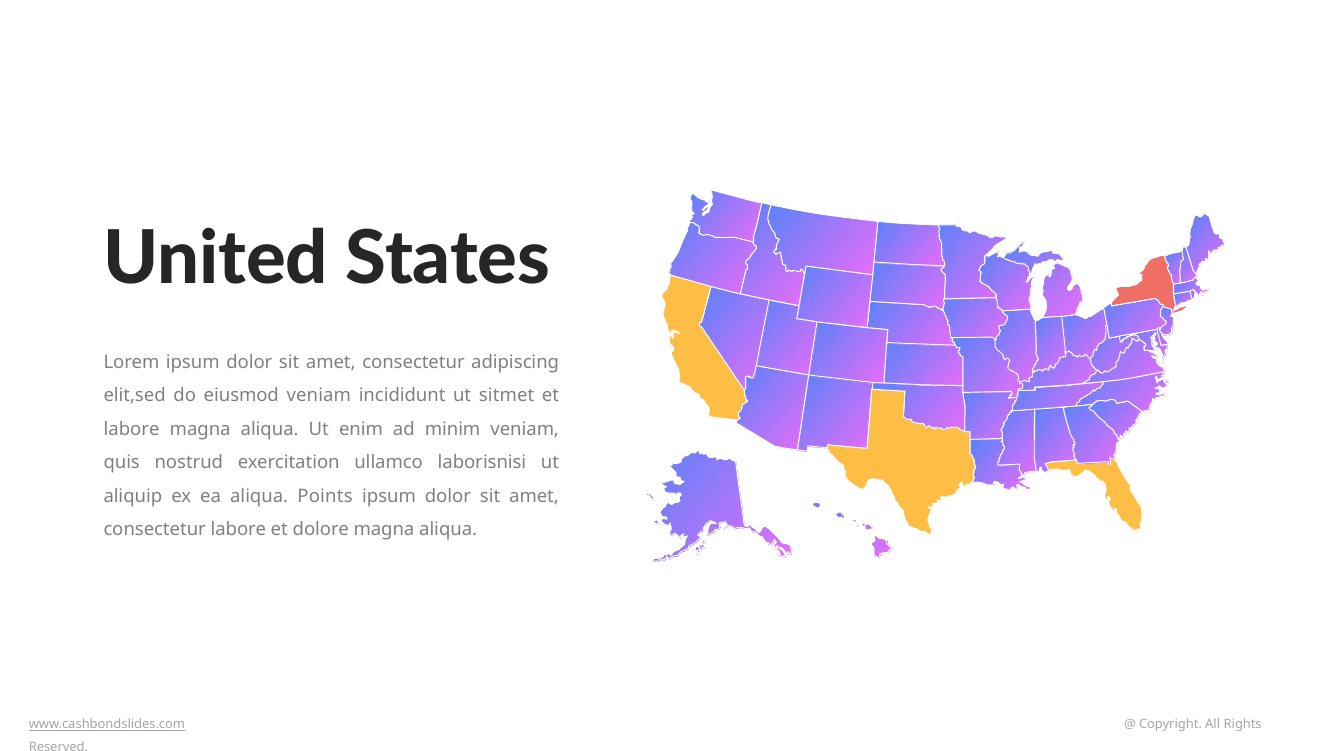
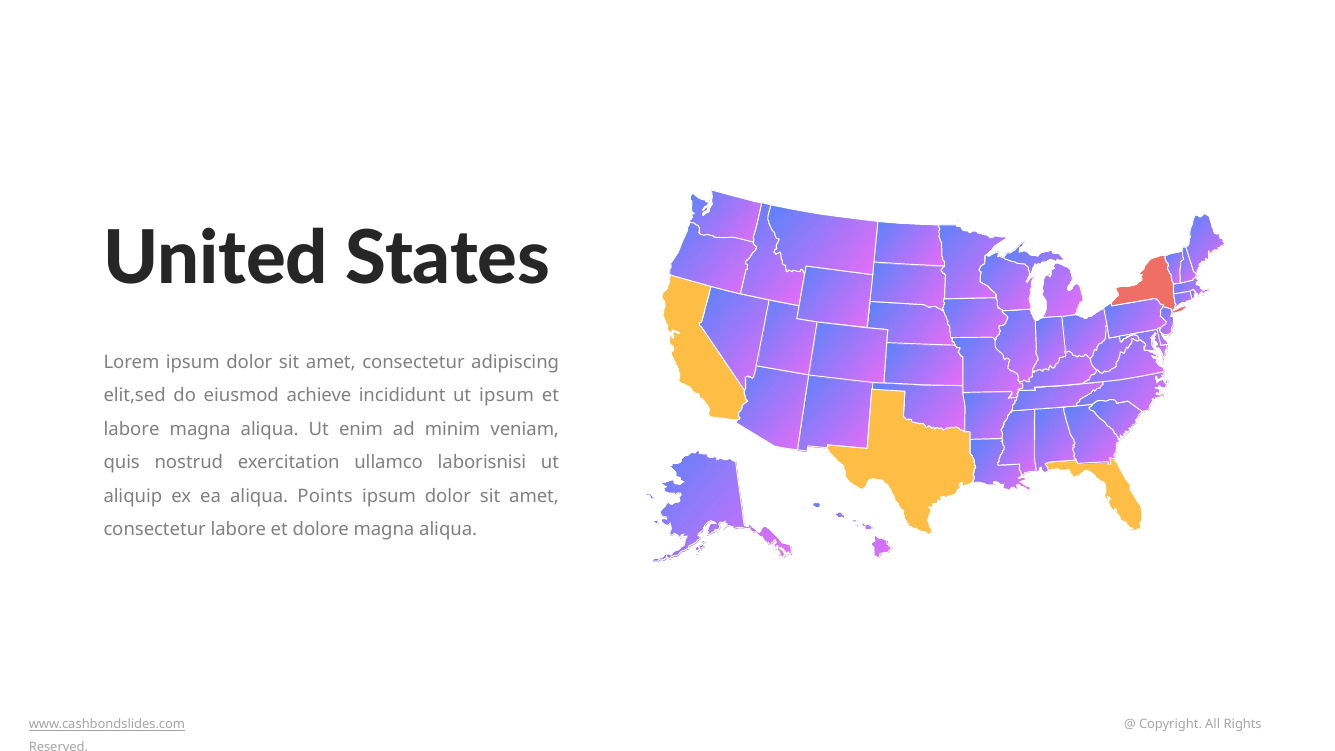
eiusmod veniam: veniam -> achieve (319, 396)
ut sitmet: sitmet -> ipsum (507, 396)
